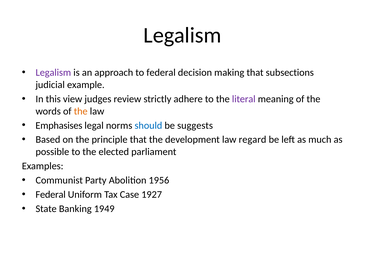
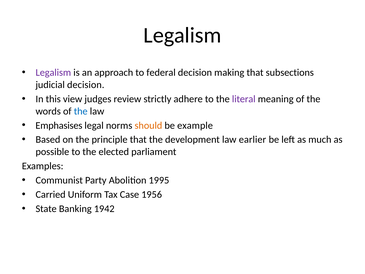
judicial example: example -> decision (86, 85)
the colour: orange -> blue (81, 111)
should colour: blue -> orange (148, 125)
suggests: suggests -> example (195, 125)
regard: regard -> earlier (253, 140)
1956: 1956 -> 1995 (159, 180)
Federal: Federal -> Carried (51, 194)
1927: 1927 -> 1956 (152, 194)
1949: 1949 -> 1942 (104, 209)
